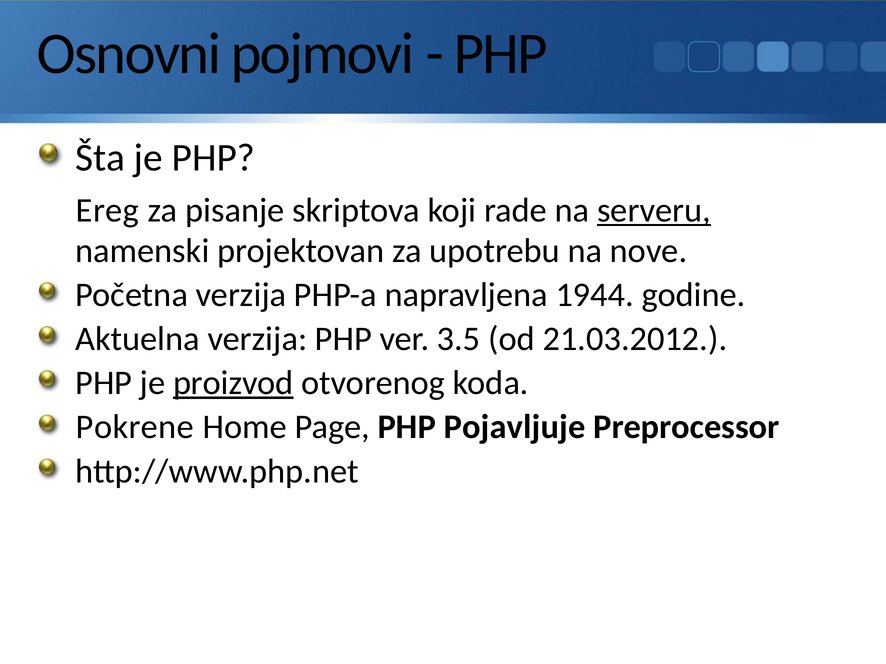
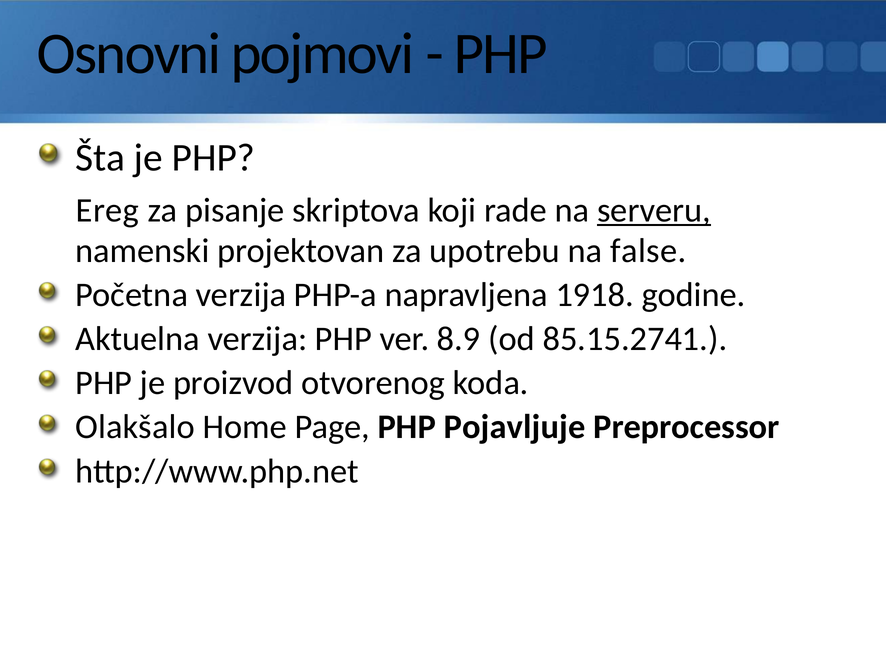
nove: nove -> false (648, 251)
1944: 1944 -> 1918 (595, 295)
3.5: 3.5 -> 8.9 (459, 339)
21.03.2012: 21.03.2012 -> 85.15.2741 (635, 339)
proizvod underline: present -> none (233, 383)
Pokrene: Pokrene -> Olakšalo (135, 427)
